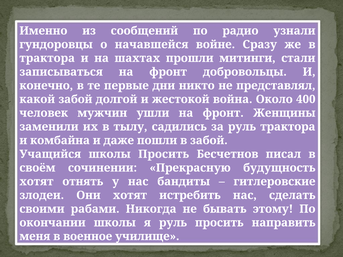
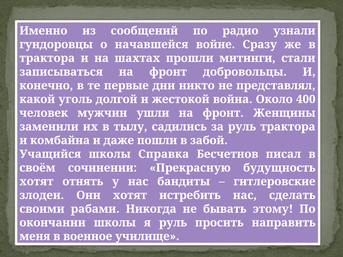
какой забой: забой -> уголь (75, 99)
школы Просить: Просить -> Справка (164, 154)
